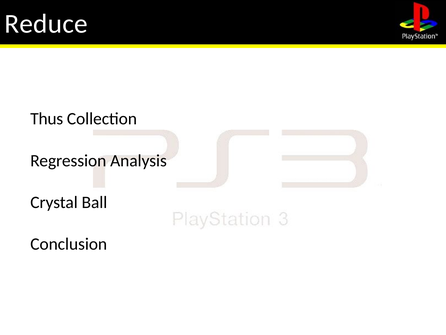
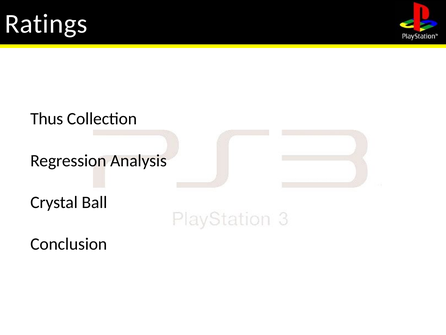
Reduce: Reduce -> Ratings (46, 24)
